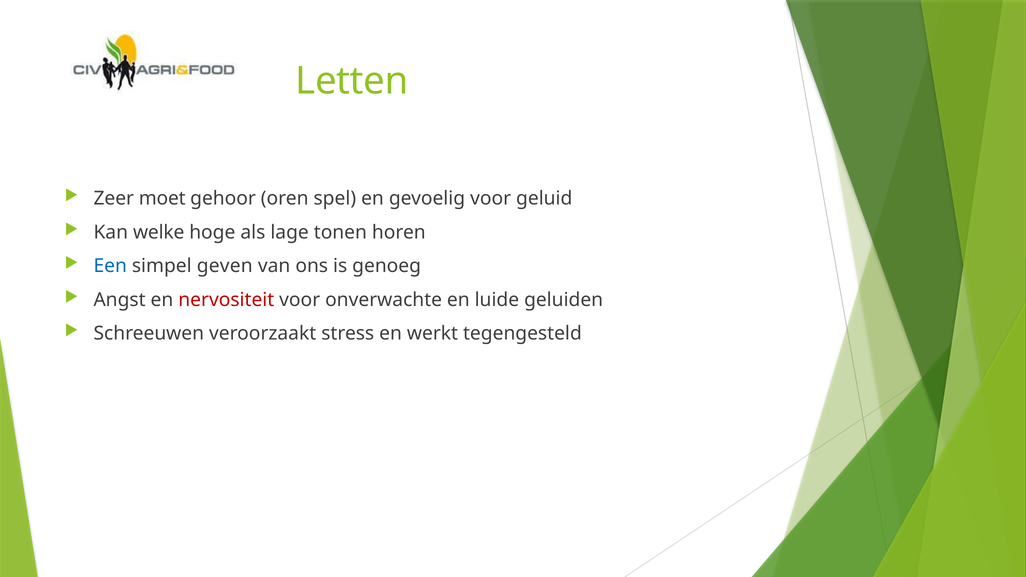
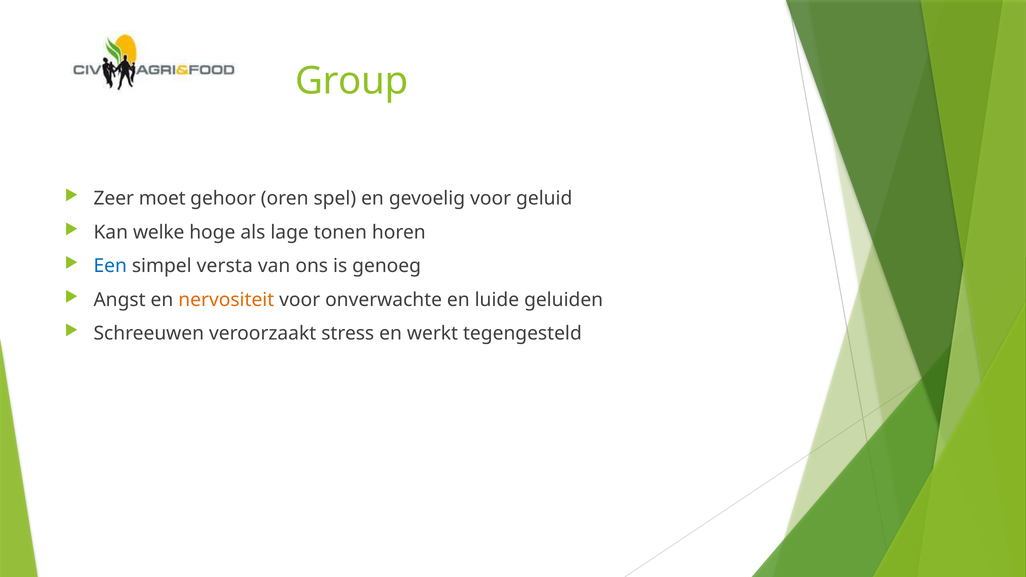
Letten: Letten -> Group (352, 81)
geven: geven -> versta (225, 266)
nervositeit colour: red -> orange (226, 300)
